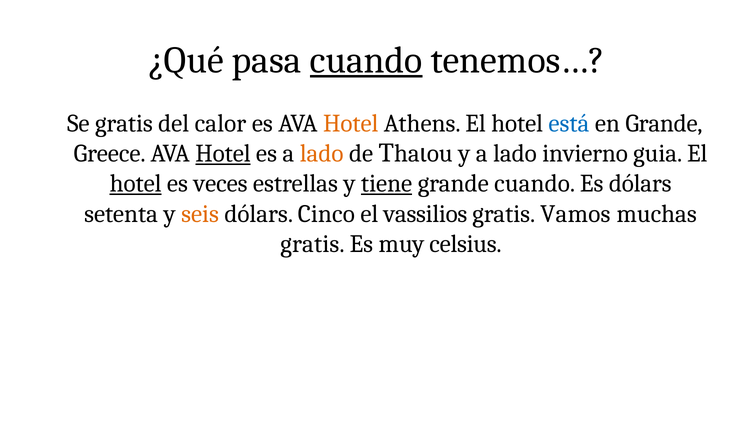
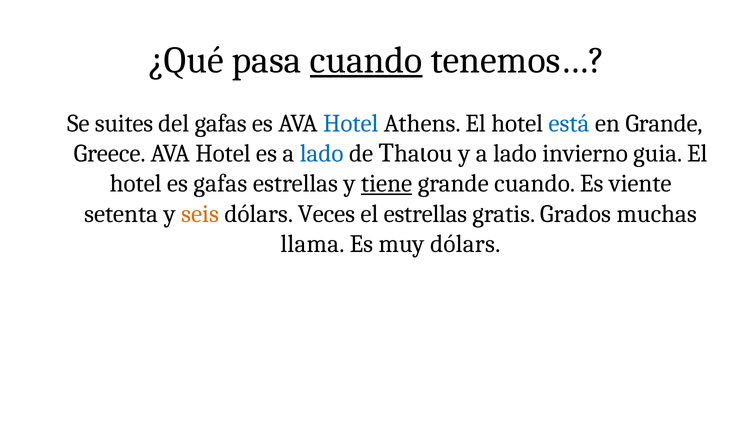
Se gratis: gratis -> suites (124, 123)
del calor: calor -> gafas (221, 123)
Hotel colour: orange -> blue (351, 123)
Hotel underline: present -> none (223, 153)
lado colour: orange -> blue (322, 153)
hotel underline: present -> none (136, 183)
es veces: veces -> gafas (220, 183)
Es dólars: dólars -> viente (640, 183)
Cinco: Cinco -> Veces (326, 214)
el vassilios: vassilios -> estrellas (425, 214)
Vamos: Vamos -> Grados (575, 214)
gratis: gratis -> llama (312, 244)
muy celsius: celsius -> dólars (465, 244)
